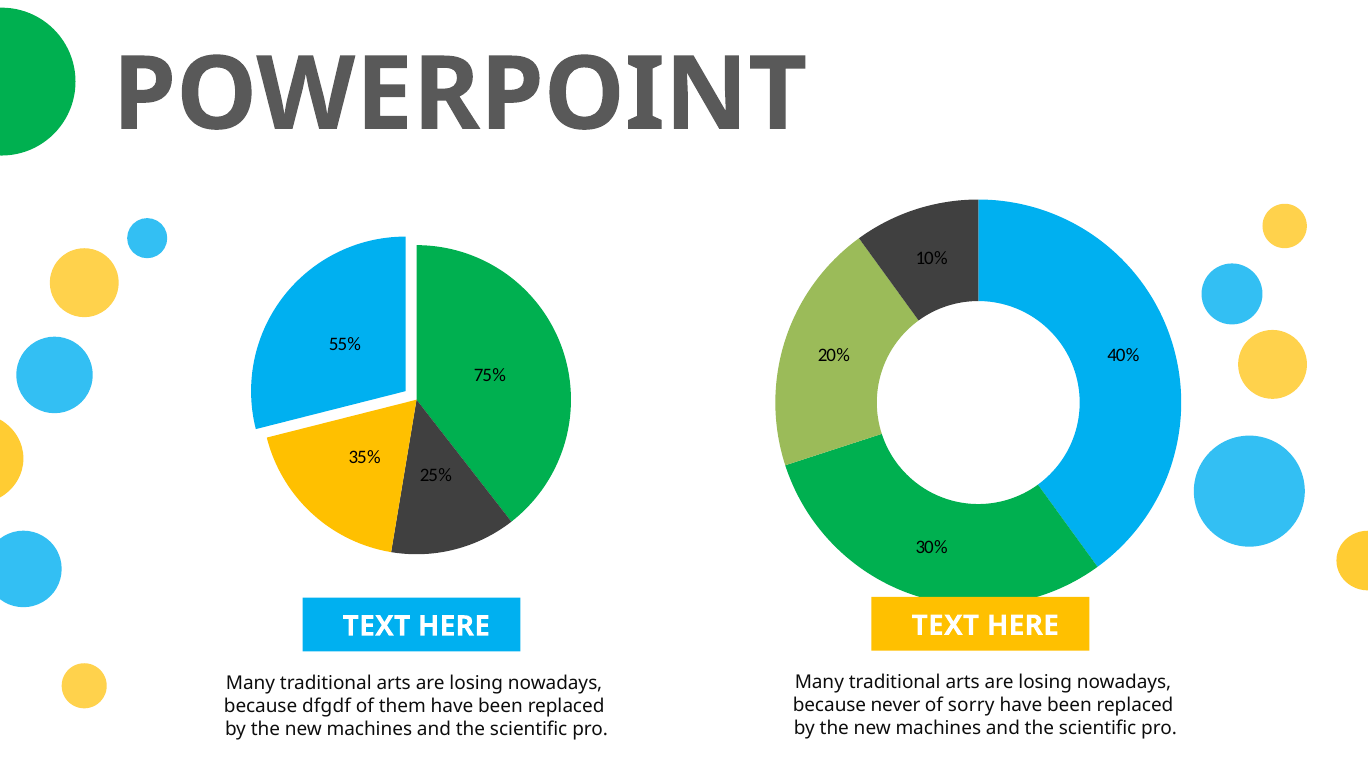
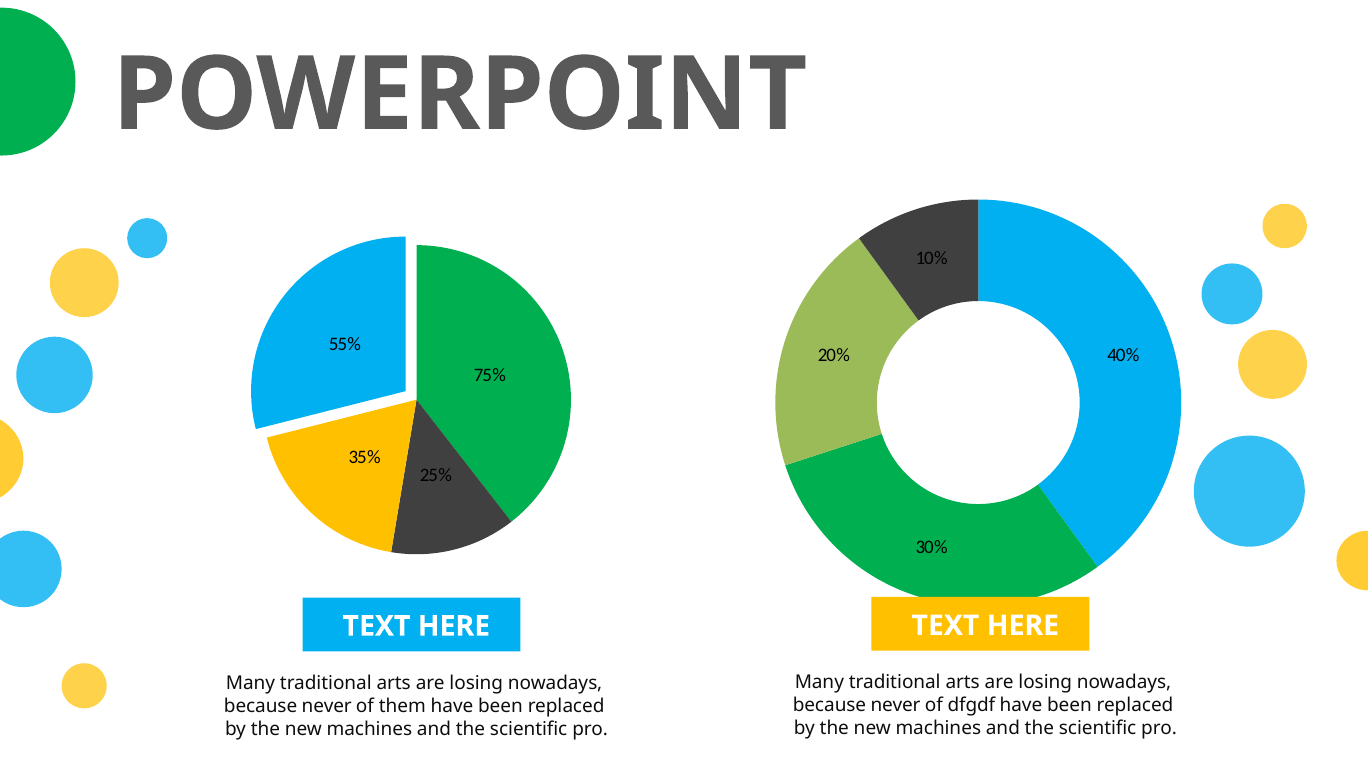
sorry: sorry -> dfgdf (971, 705)
dfgdf: dfgdf -> never (327, 706)
